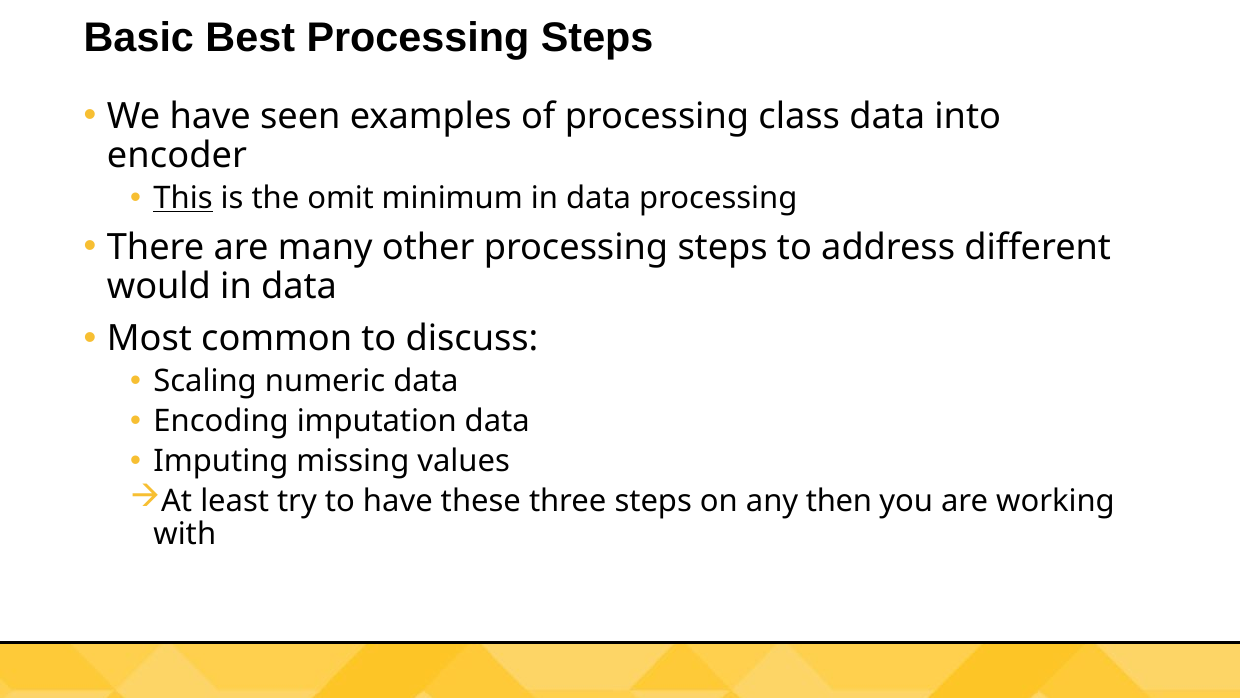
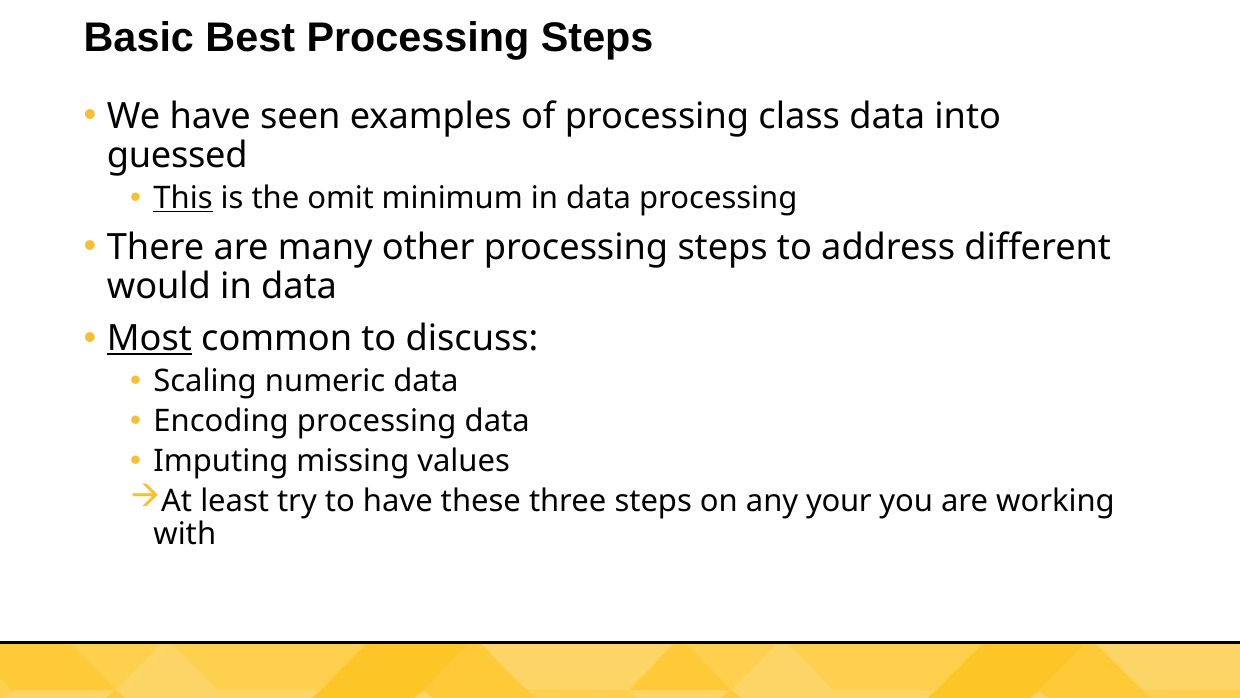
encoder: encoder -> guessed (177, 155)
Most underline: none -> present (149, 338)
Encoding imputation: imputation -> processing (377, 421)
then: then -> your (839, 501)
